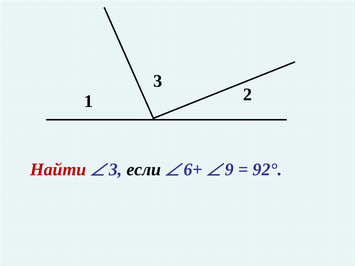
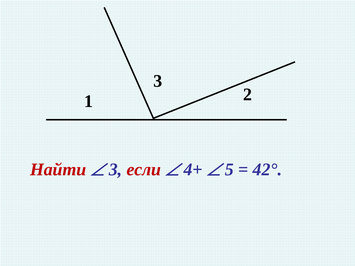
если colour: black -> red (144, 170)
6+: 6+ -> 4+ (193, 170)
9: 9 -> 5 (229, 170)
92°: 92° -> 42° (267, 170)
